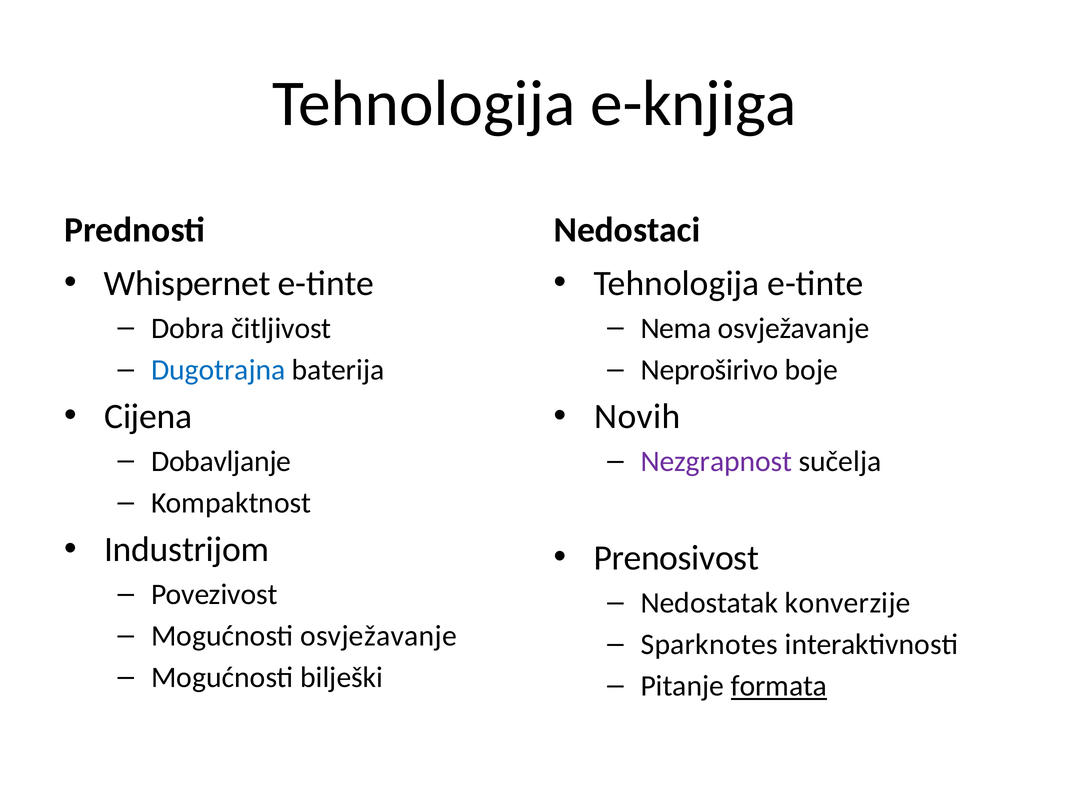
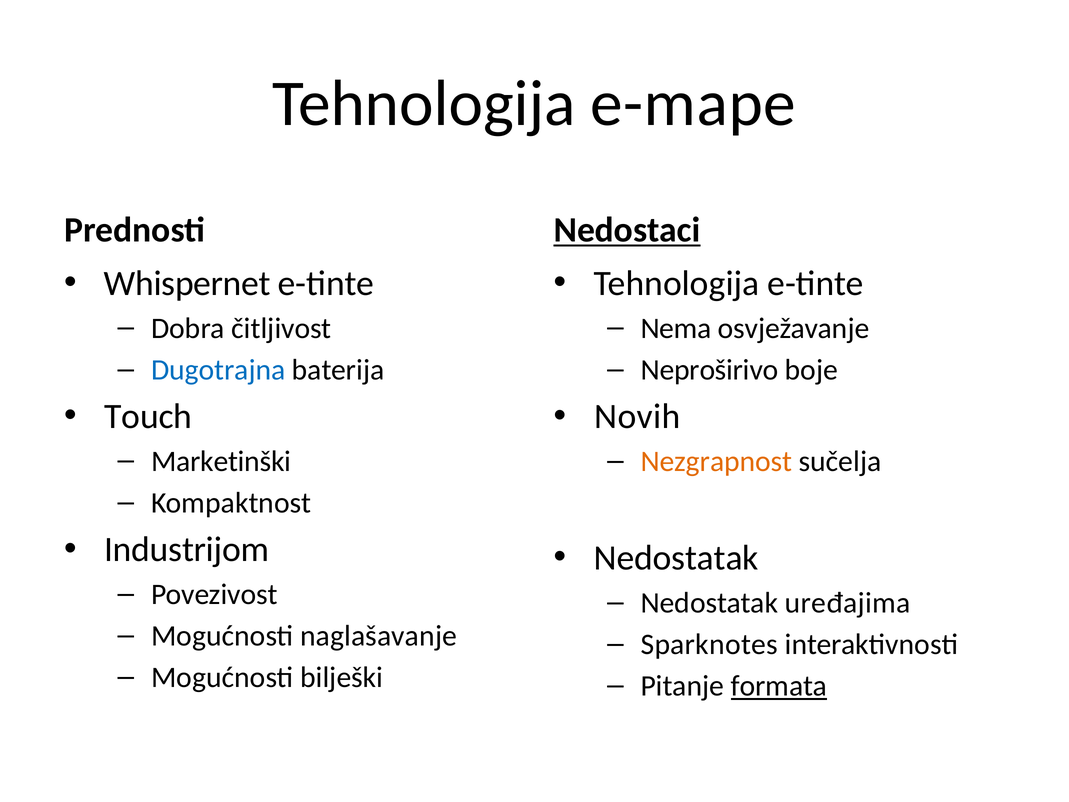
e-knjiga: e-knjiga -> e-mape (693, 103)
Nedostaci underline: none -> present (627, 230)
Cijena: Cijena -> Touch (148, 417)
Dobavljanje: Dobavljanje -> Marketinški (221, 461)
Nezgrapnost colour: purple -> orange (716, 461)
Prenosivost: Prenosivost -> Nedostatak (676, 558)
konverzije: konverzije -> uređajima (848, 603)
Mogućnosti osvježavanje: osvježavanje -> naglašavanje (379, 636)
